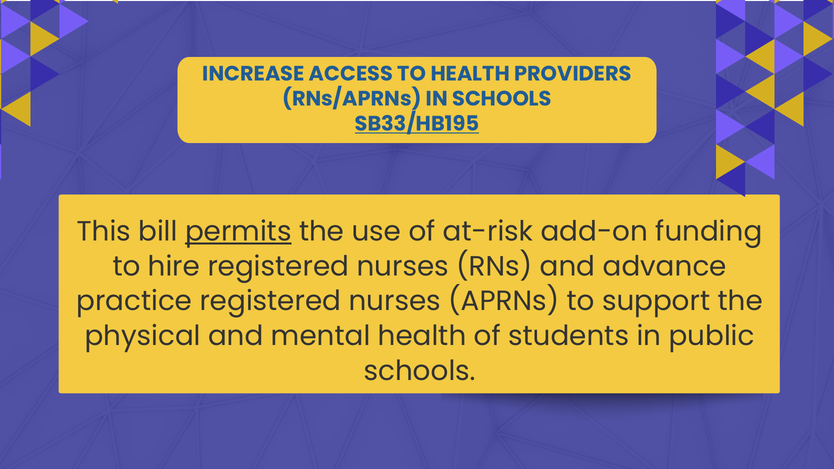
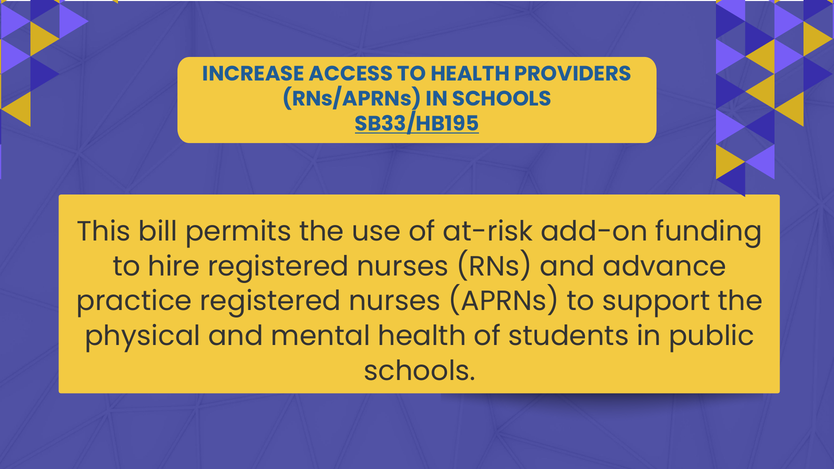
permits underline: present -> none (238, 232)
